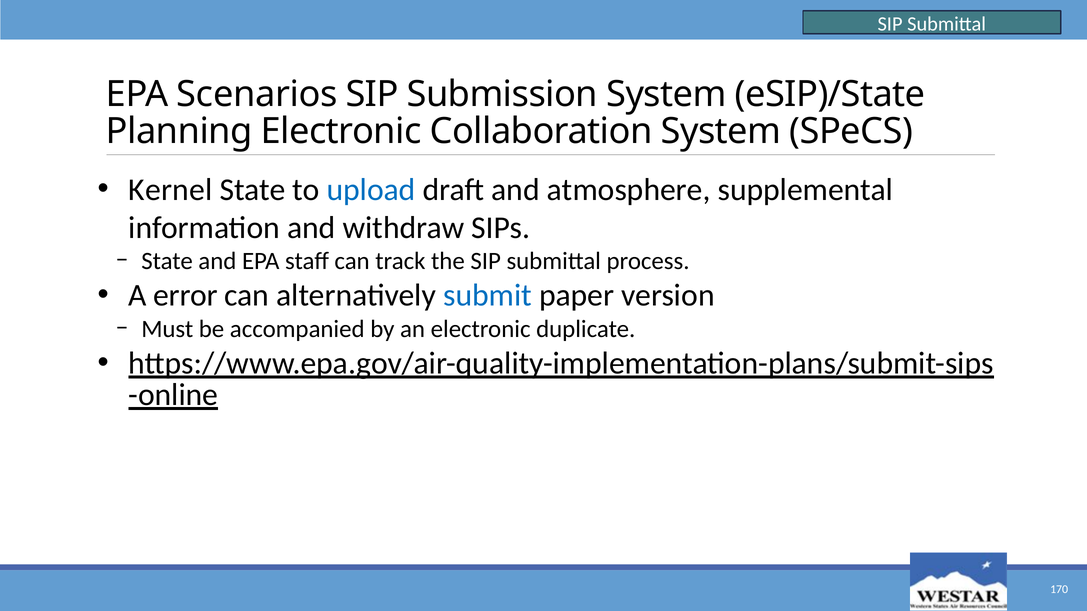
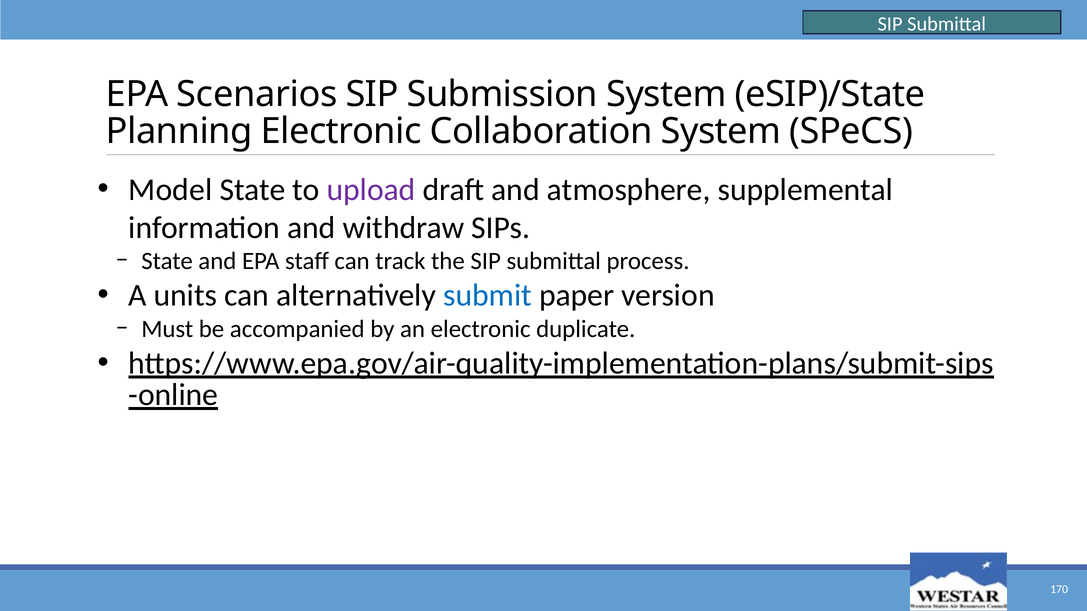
Kernel: Kernel -> Model (170, 190)
upload colour: blue -> purple (371, 190)
error: error -> units (185, 296)
